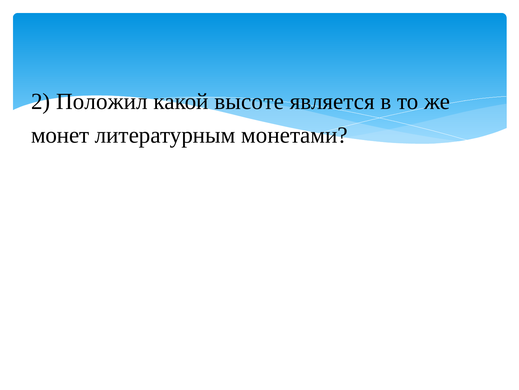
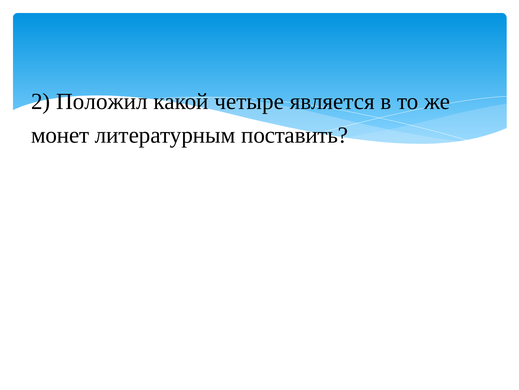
высоте: высоте -> четыре (249, 101)
монетами: монетами -> поставить (295, 135)
